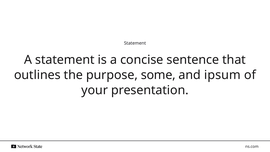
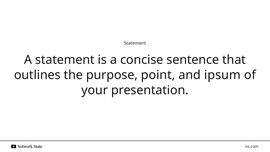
some: some -> point (158, 75)
